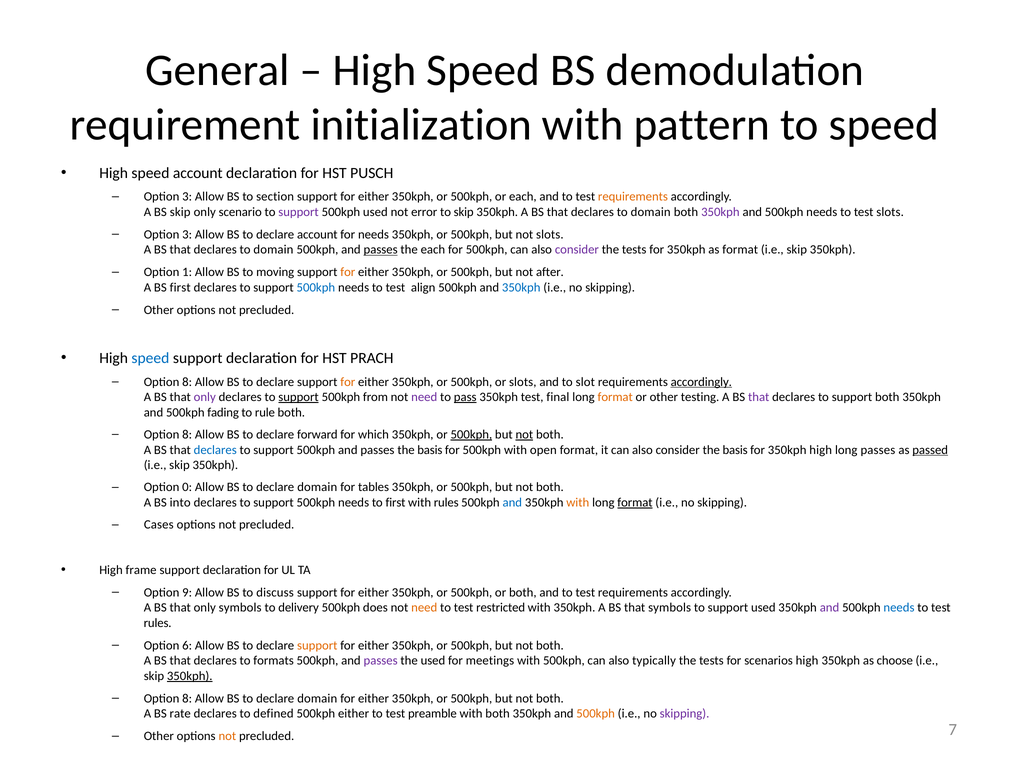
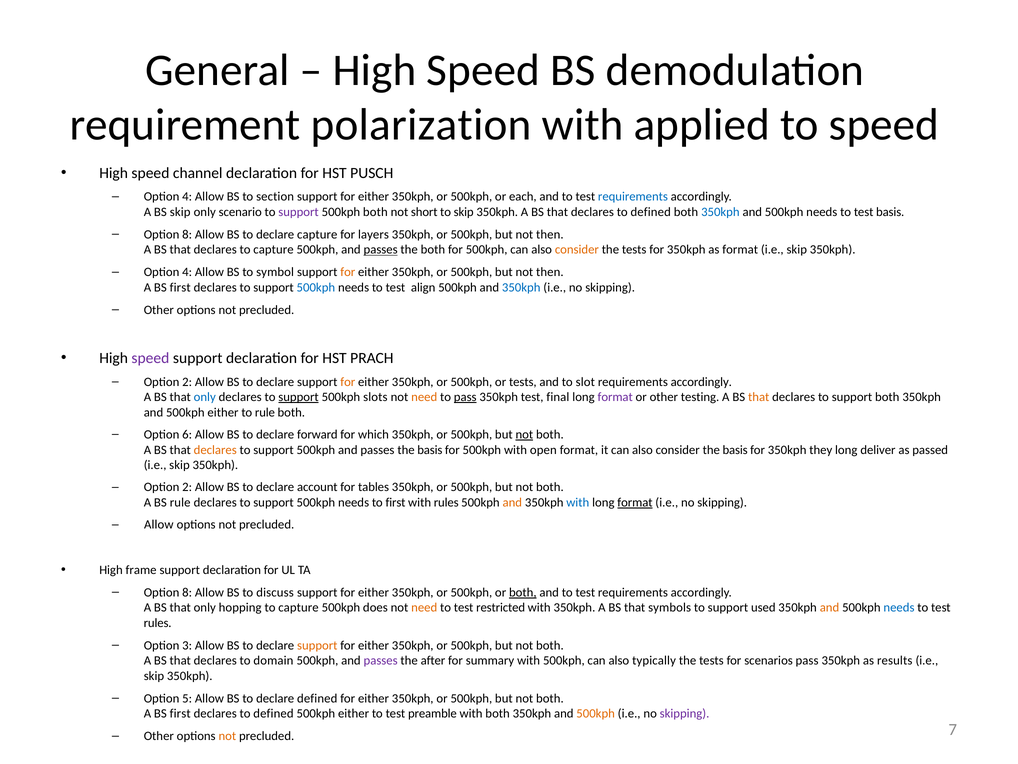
initialization: initialization -> polarization (421, 125)
pattern: pattern -> applied (702, 125)
speed account: account -> channel (198, 173)
3: 3 -> 4 (187, 197)
requirements colour: orange -> blue (633, 197)
500kph used: used -> both (375, 212)
error: error -> short (424, 212)
domain: domain -> defined (651, 212)
350kph colour: purple -> blue (720, 212)
test slots: slots -> basis (890, 212)
3: 3 -> 8 (187, 234)
declare account: account -> capture (317, 234)
for needs: needs -> layers (373, 234)
slots: slots -> then (550, 234)
domain: domain -> capture (273, 250)
the each: each -> both (433, 250)
consider colour: purple -> orange (577, 250)
1: 1 -> 4 (187, 272)
moving: moving -> symbol (275, 272)
after: after -> then (550, 272)
speed colour: blue -> purple (150, 358)
8: 8 -> 2 (187, 382)
or slots: slots -> tests (523, 382)
accordingly underline: present -> none (701, 382)
only colour: purple -> blue (205, 397)
from: from -> slots (375, 397)
need colour: purple -> orange (424, 397)
format colour: orange -> purple (615, 397)
that colour: purple -> orange (759, 397)
and 500kph fading: fading -> either (223, 412)
8: 8 -> 6 (187, 434)
500kph underline: present -> none (471, 434)
declares colour: blue -> orange (215, 450)
350kph high: high -> they (821, 450)
long passes: passes -> deliver (878, 450)
passed underline: present -> none (930, 450)
0: 0 -> 2 (187, 487)
domain: domain -> account (317, 487)
BS into: into -> rule (180, 502)
and colour: blue -> orange (512, 502)
with colour: orange -> blue (578, 502)
Cases: Cases -> Allow (159, 524)
9: 9 -> 8 (187, 592)
both underline: none -> present (523, 592)
only symbols: symbols -> hopping (240, 607)
delivery: delivery -> capture (298, 607)
and colour: purple -> orange (829, 607)
6: 6 -> 3 (187, 645)
formats: formats -> domain (273, 660)
the used: used -> after (433, 660)
meetings: meetings -> summary (490, 660)
scenarios high: high -> pass (807, 660)
choose: choose -> results (895, 660)
350kph underline: present -> none (190, 676)
8: 8 -> 5 (187, 698)
domain: domain -> defined (317, 698)
rate: rate -> first (180, 713)
